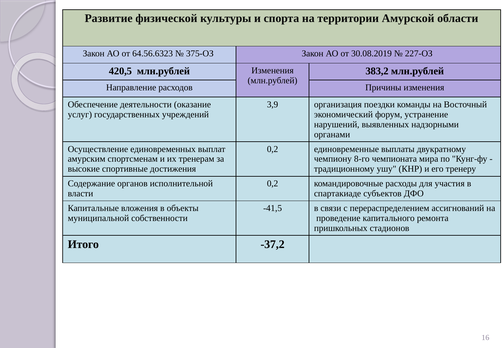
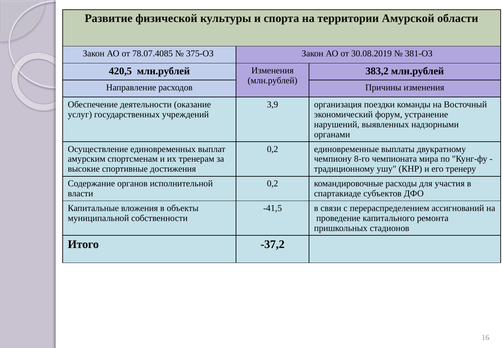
64.56.6323: 64.56.6323 -> 78.07.4085 (153, 53)
227-ОЗ: 227-ОЗ -> 381-ОЗ (419, 53)
